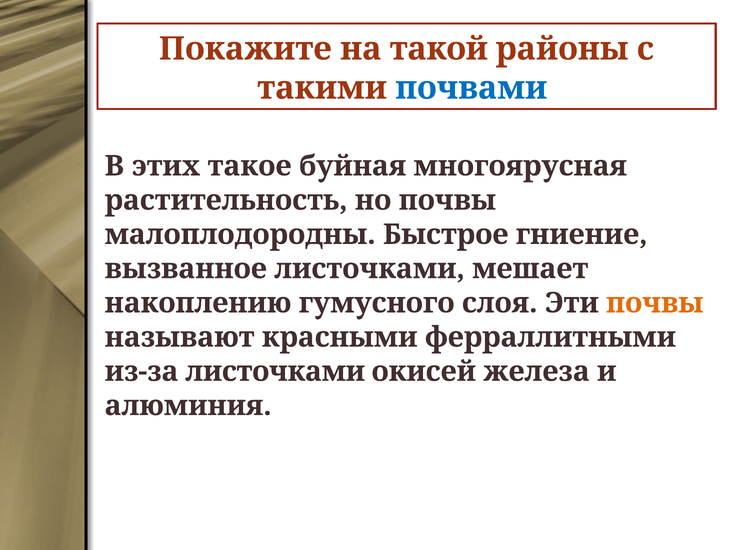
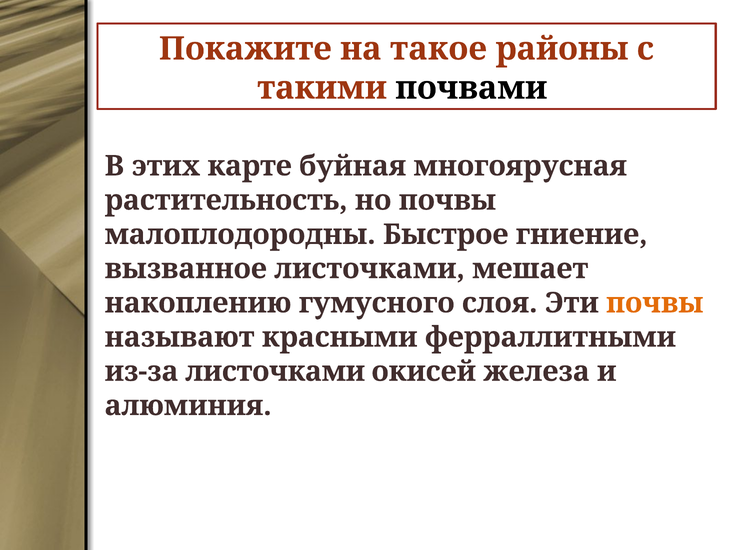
такой: такой -> такое (438, 49)
почвами colour: blue -> black (471, 88)
такое: такое -> карте (250, 166)
